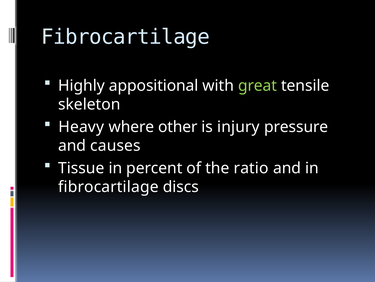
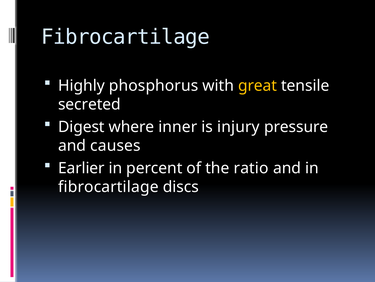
appositional: appositional -> phosphorus (154, 85)
great colour: light green -> yellow (258, 85)
skeleton: skeleton -> secreted (89, 104)
Heavy: Heavy -> Digest (81, 127)
other: other -> inner (178, 127)
Tissue: Tissue -> Earlier (81, 168)
